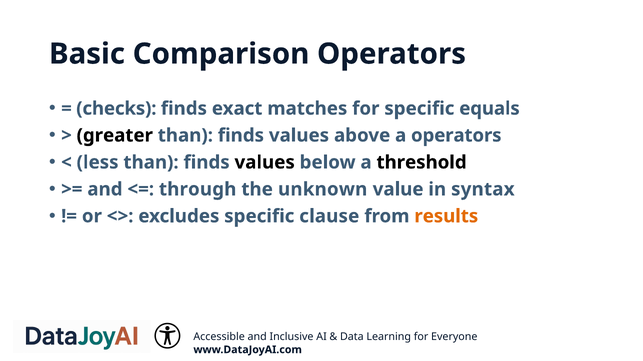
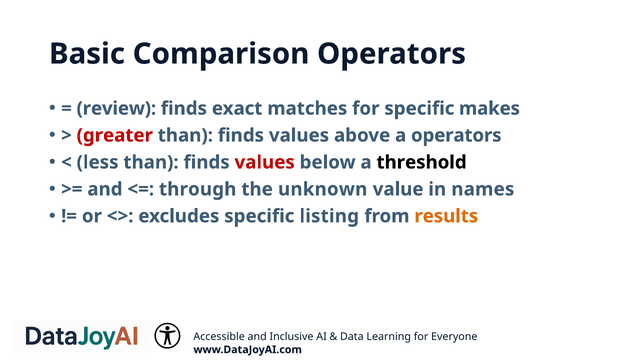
checks: checks -> review (116, 109)
equals: equals -> makes (489, 109)
greater colour: black -> red (115, 136)
values colour: black -> red (265, 163)
syntax: syntax -> names (483, 190)
clause: clause -> listing (329, 217)
